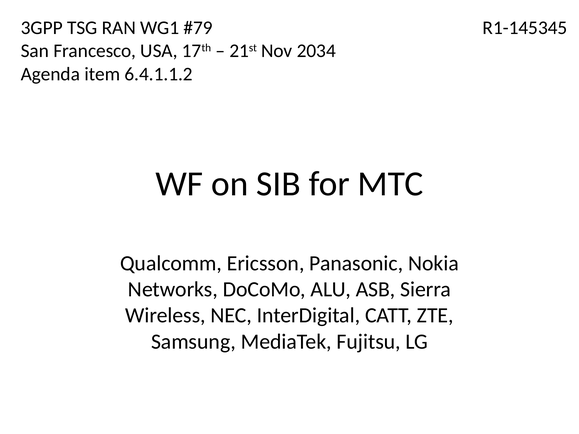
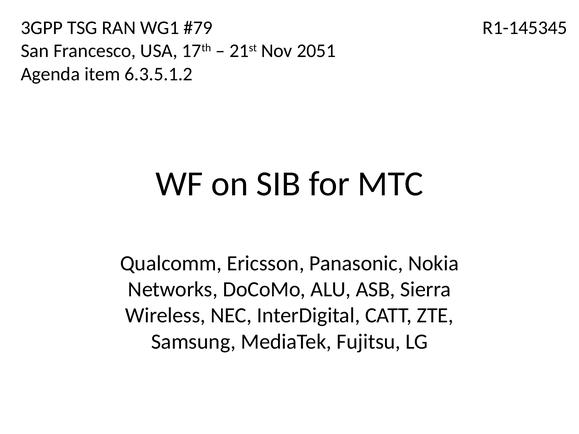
2034: 2034 -> 2051 (316, 51)
6.4.1.1.2: 6.4.1.1.2 -> 6.3.5.1.2 (159, 74)
